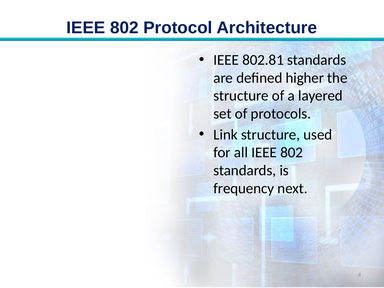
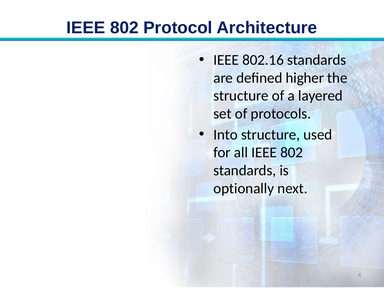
802.81: 802.81 -> 802.16 (263, 60)
Link: Link -> Into (226, 135)
frequency: frequency -> optionally (244, 188)
